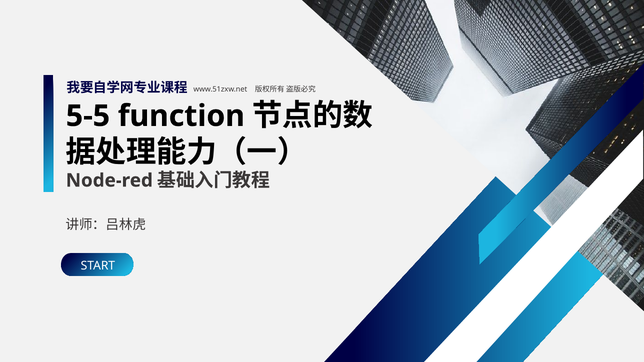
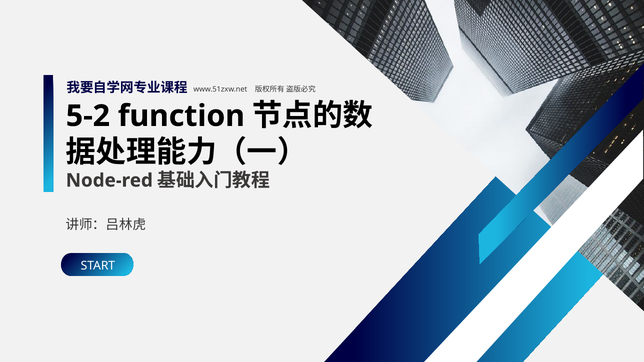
5-5: 5-5 -> 5-2 (88, 116)
